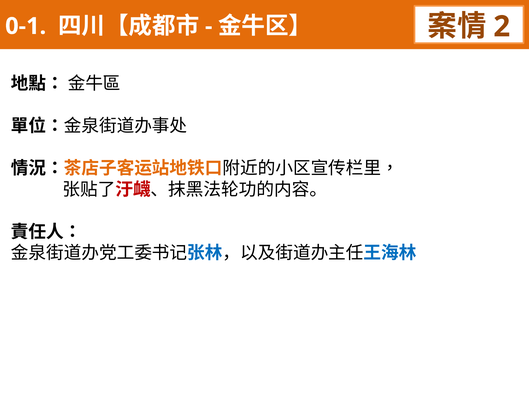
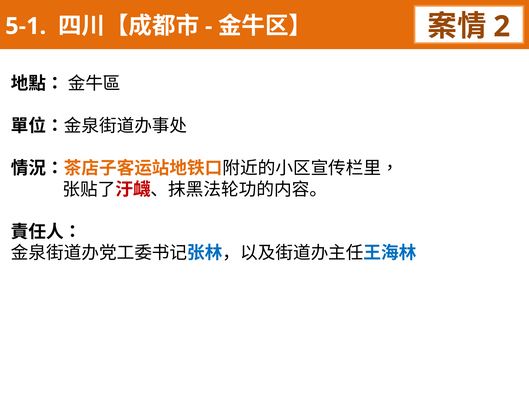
0-1: 0-1 -> 5-1 (26, 26)
